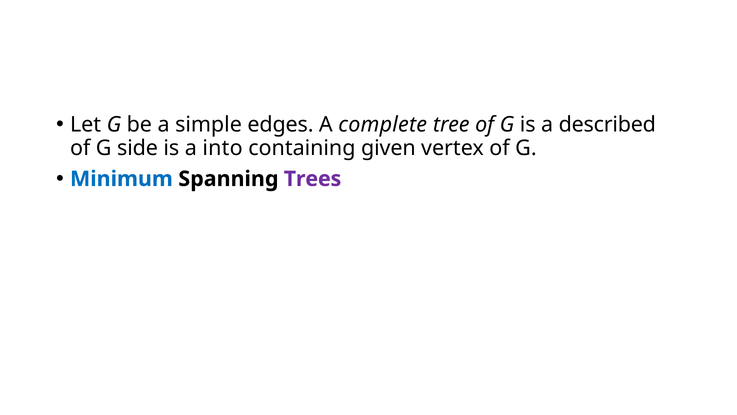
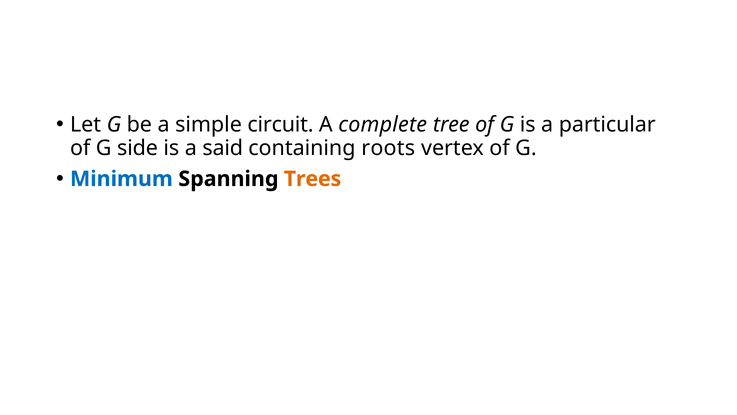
edges: edges -> circuit (281, 125)
described: described -> particular (607, 125)
into: into -> said (223, 148)
given: given -> roots (388, 148)
Trees colour: purple -> orange (313, 179)
